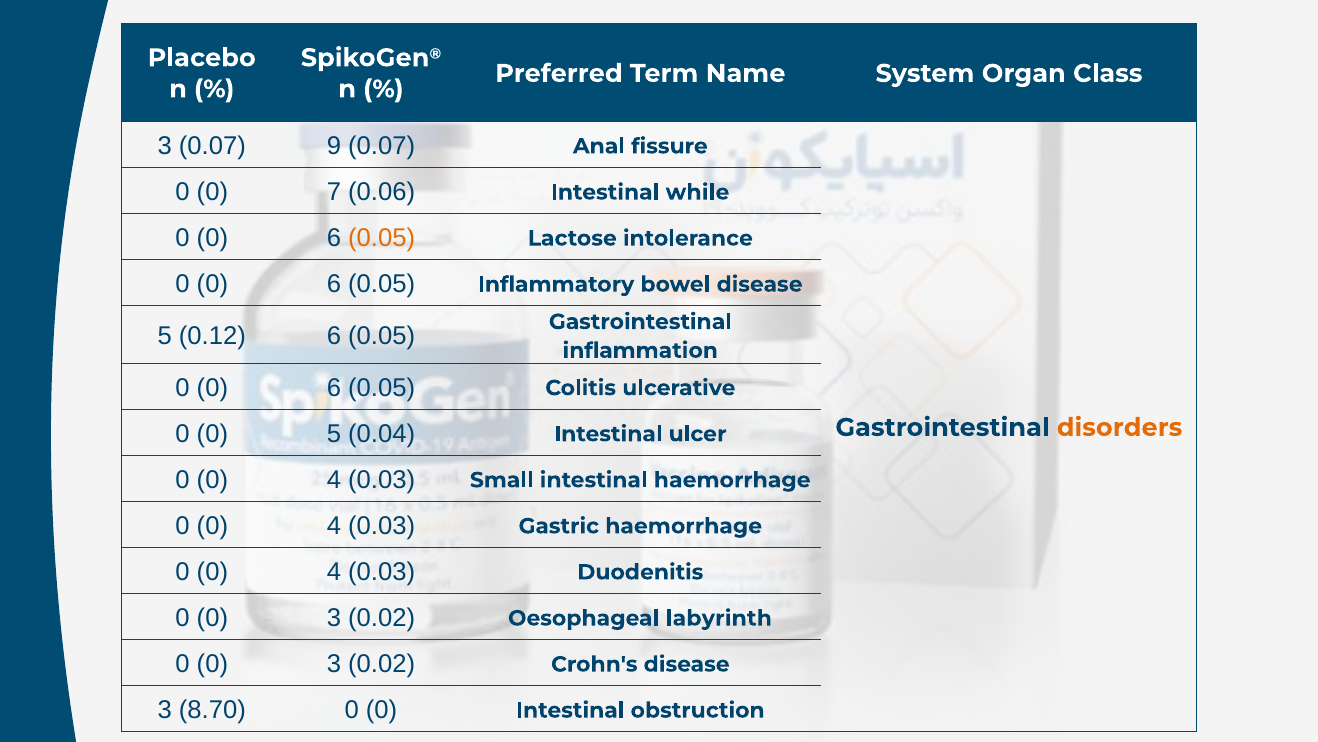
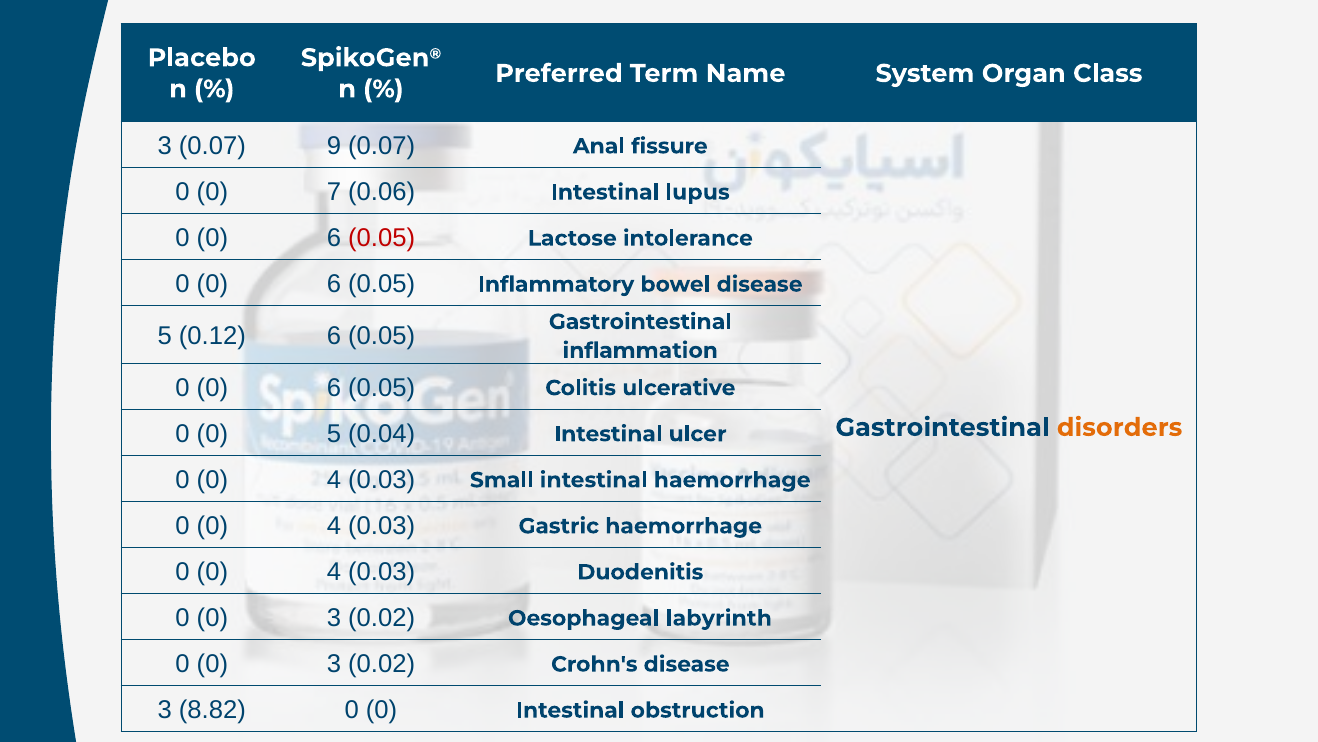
while: while -> lupus (698, 192)
0.05 colour: orange -> red (382, 238)
8.70: 8.70 -> 8.82 (212, 710)
